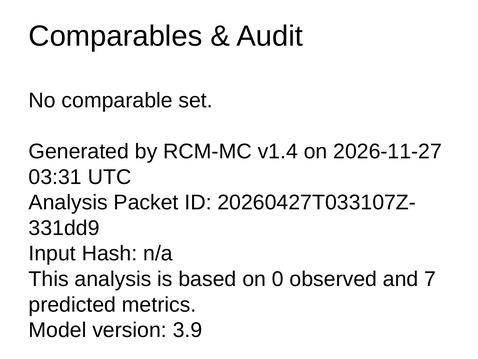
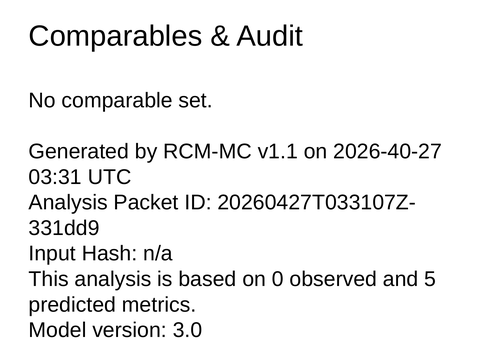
v1.4: v1.4 -> v1.1 (278, 151)
2026-11-27: 2026-11-27 -> 2026-40-27 (388, 151)
7: 7 -> 5 (430, 279)
3.9: 3.9 -> 3.0 (187, 330)
